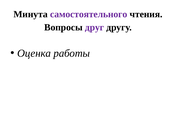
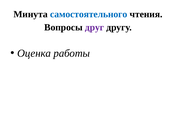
самостоятельного colour: purple -> blue (89, 14)
